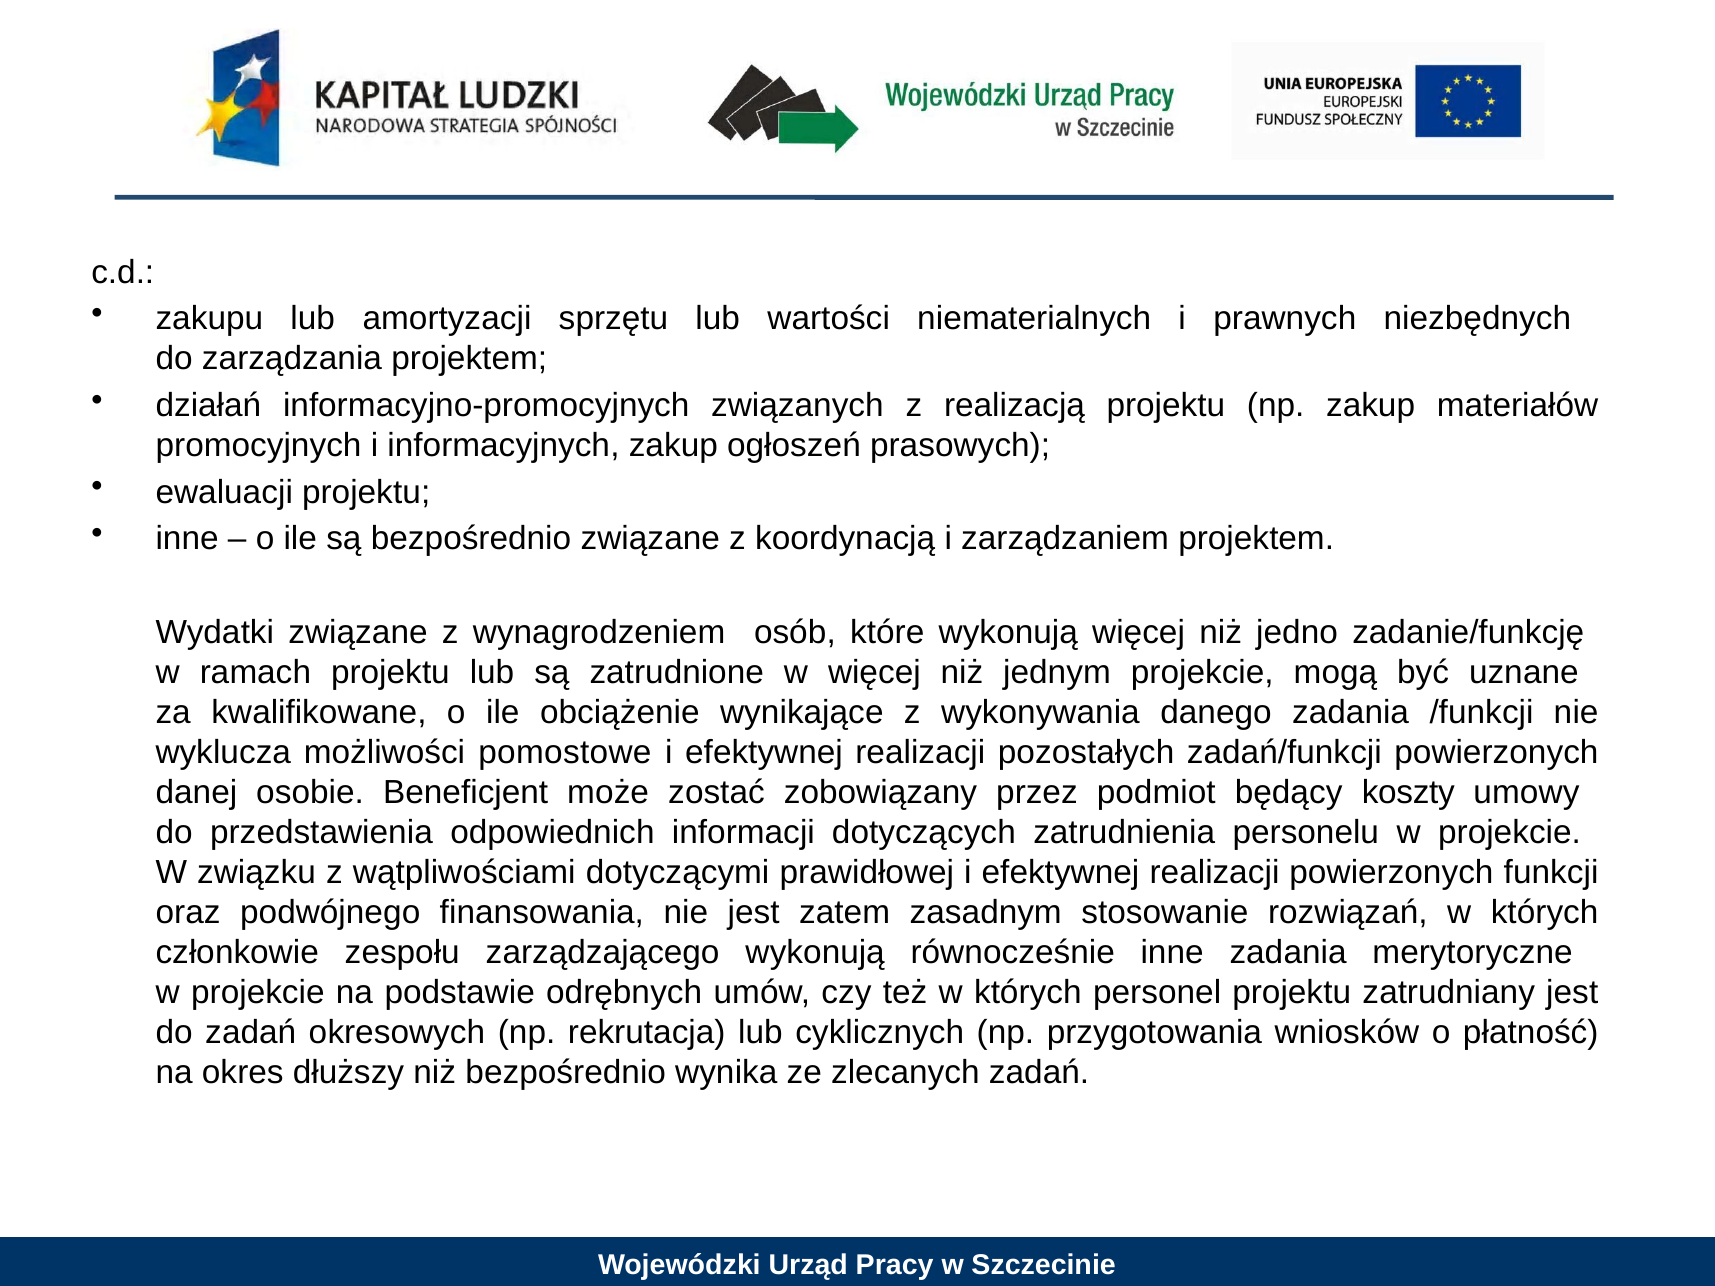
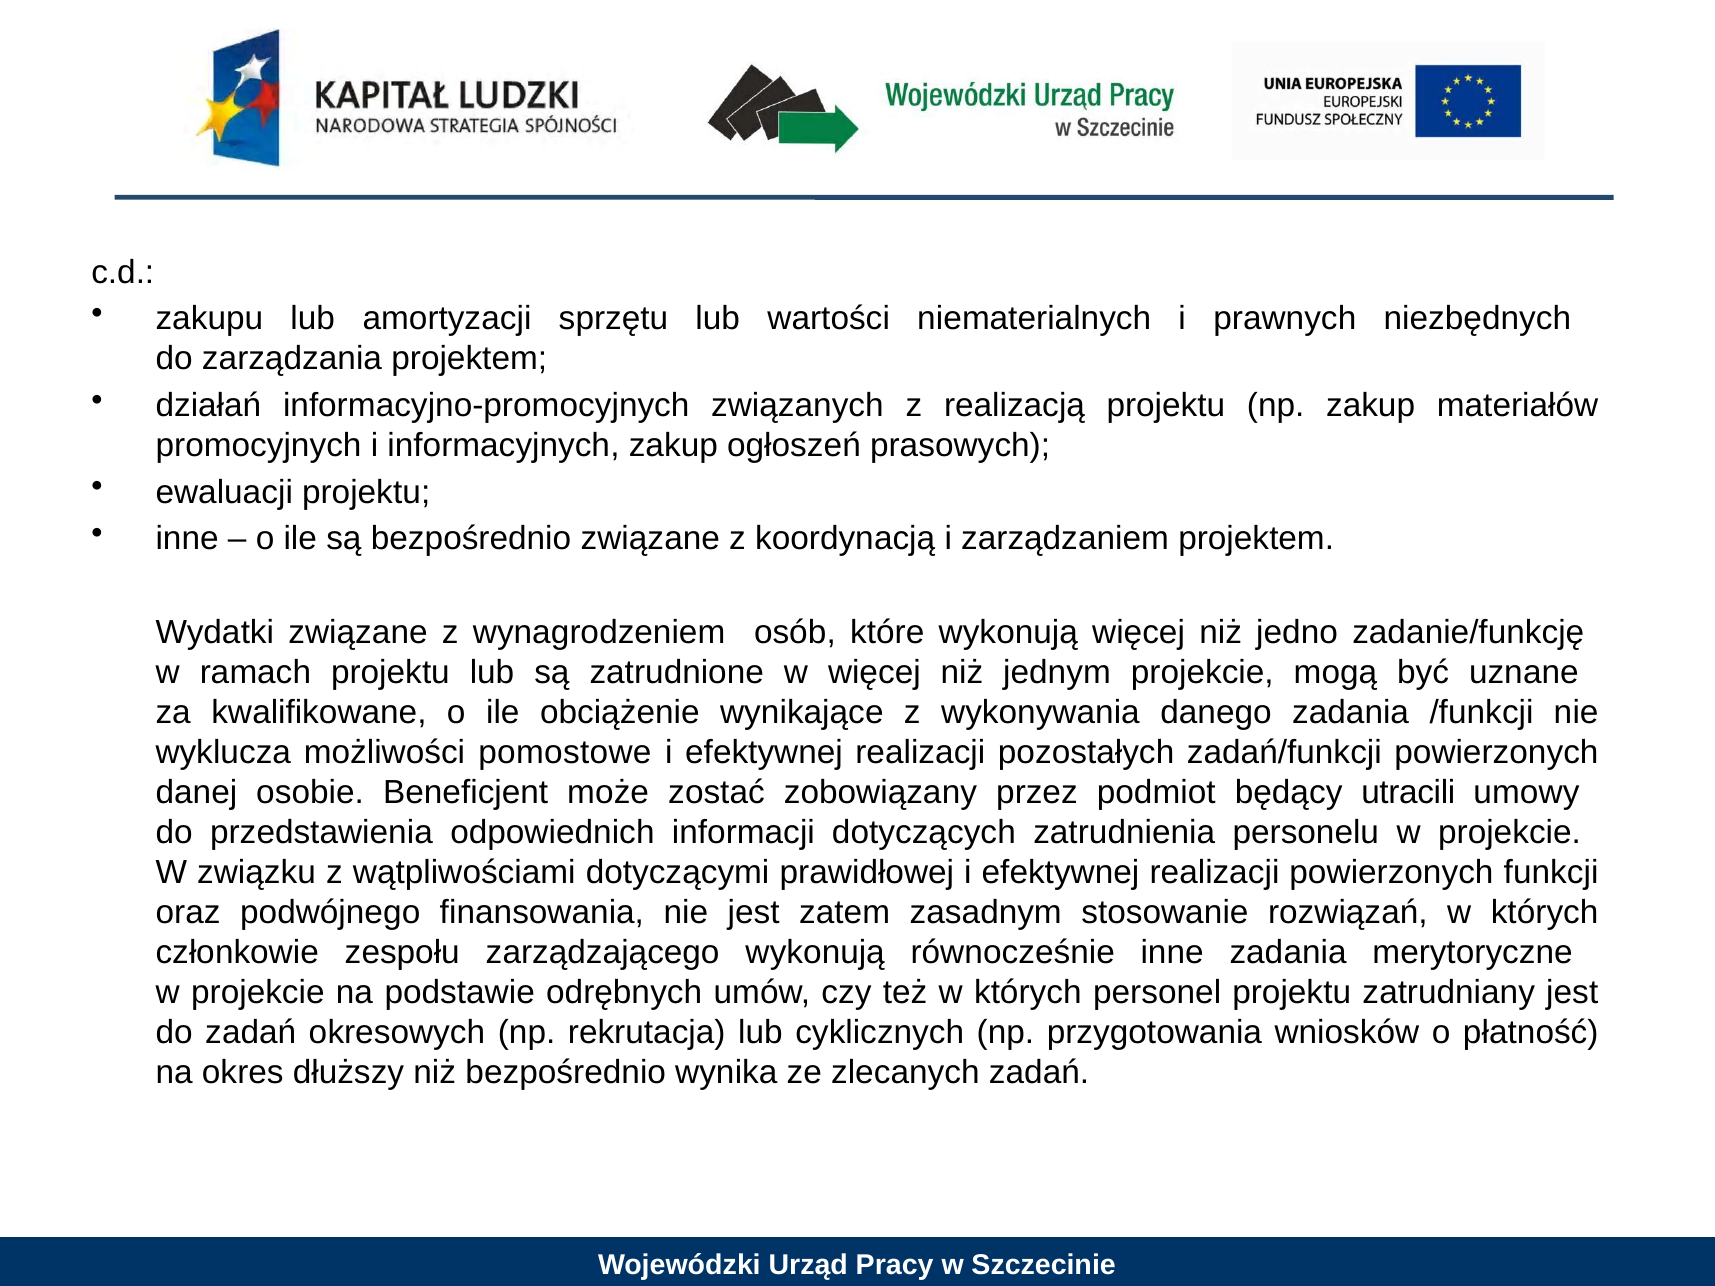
koszty: koszty -> utracili (1408, 793)
